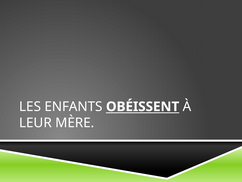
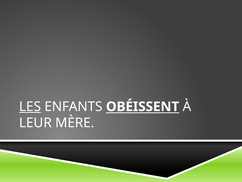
LES underline: none -> present (30, 106)
